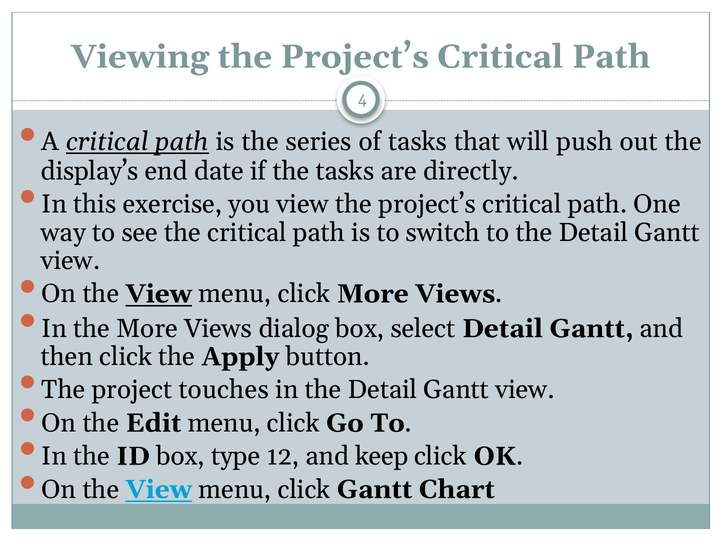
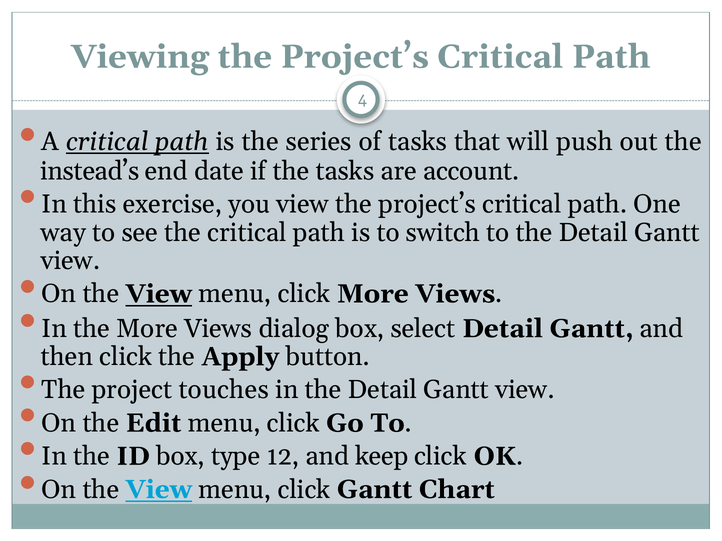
display’s: display’s -> instead’s (90, 171)
directly: directly -> account (471, 171)
